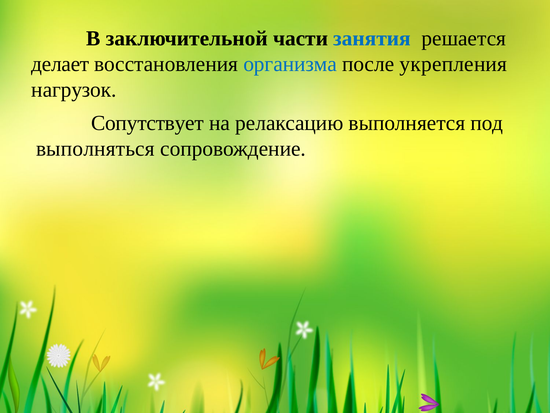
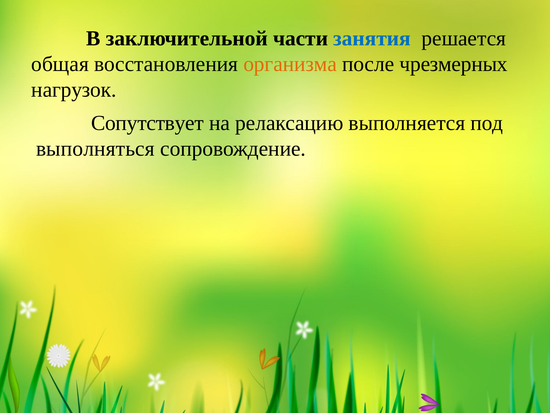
делает: делает -> общая (60, 64)
организма colour: blue -> orange (290, 64)
укрепления: укрепления -> чрезмерных (454, 64)
